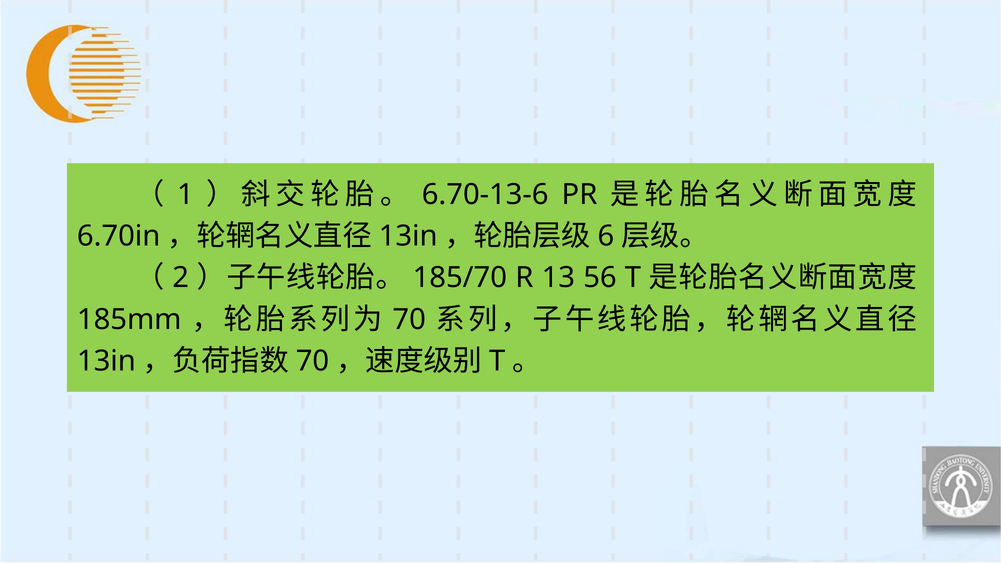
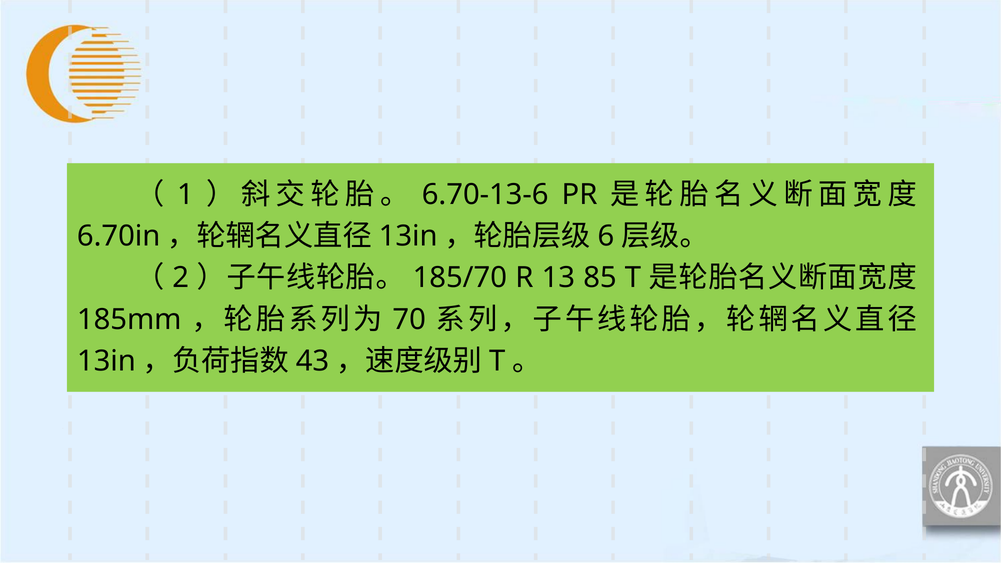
56: 56 -> 85 (600, 278)
70: 70 -> 43 (312, 361)
